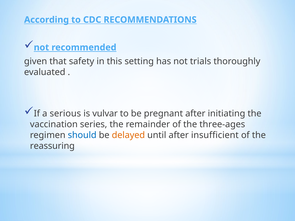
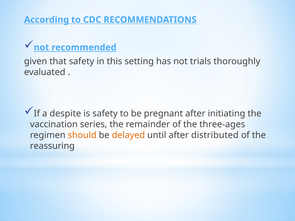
serious: serious -> despite (65, 114)
is vulvar: vulvar -> safety (105, 114)
should colour: blue -> orange (82, 135)
insufficient: insufficient -> distributed (215, 135)
